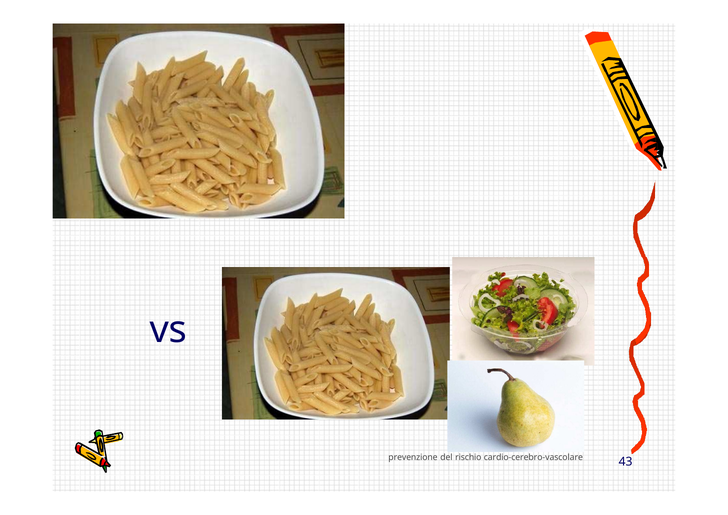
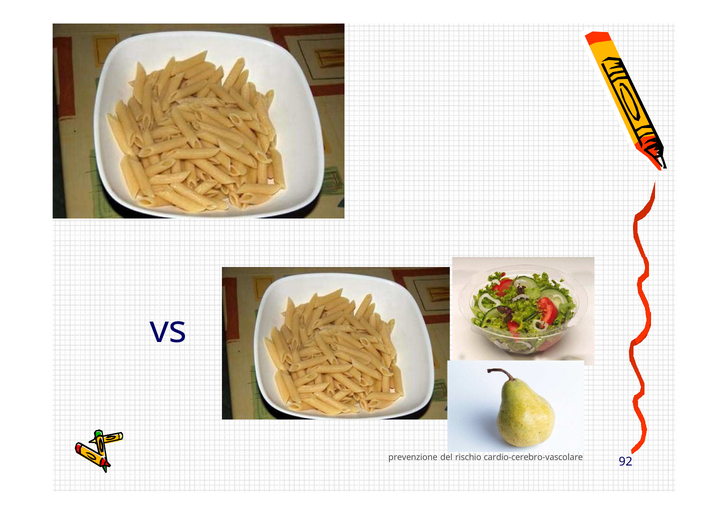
43: 43 -> 92 (626, 461)
